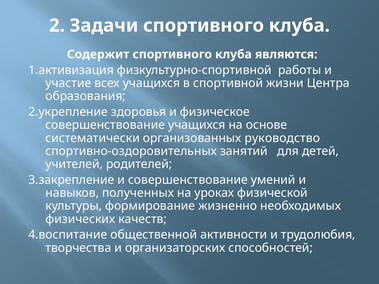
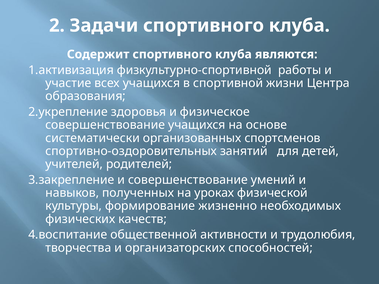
руководство: руководство -> спортсменов (282, 138)
